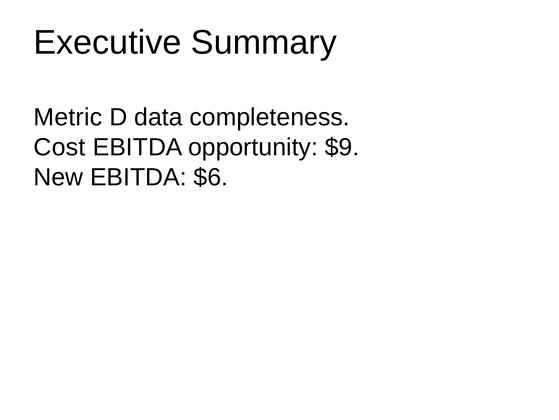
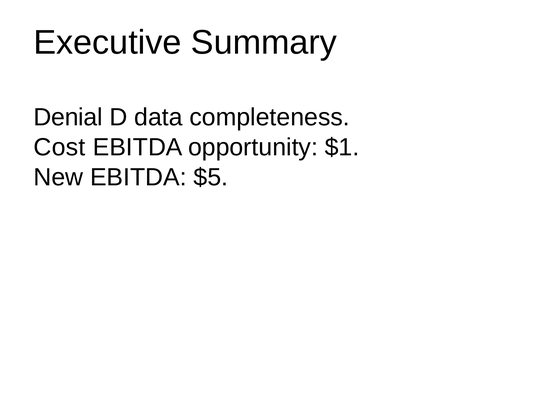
Metric: Metric -> Denial (68, 117)
$9: $9 -> $1 (342, 147)
$6: $6 -> $5 (211, 177)
